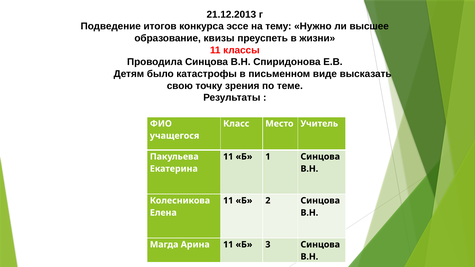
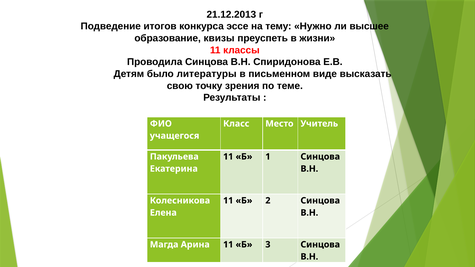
катастрофы: катастрофы -> литературы (207, 74)
